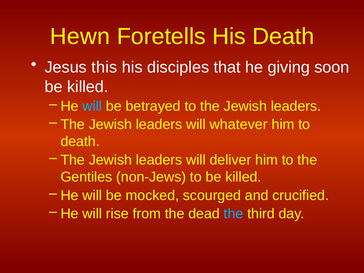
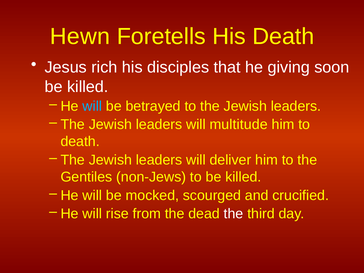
this: this -> rich (104, 67)
whatever: whatever -> multitude (239, 125)
the colour: light blue -> white (234, 214)
